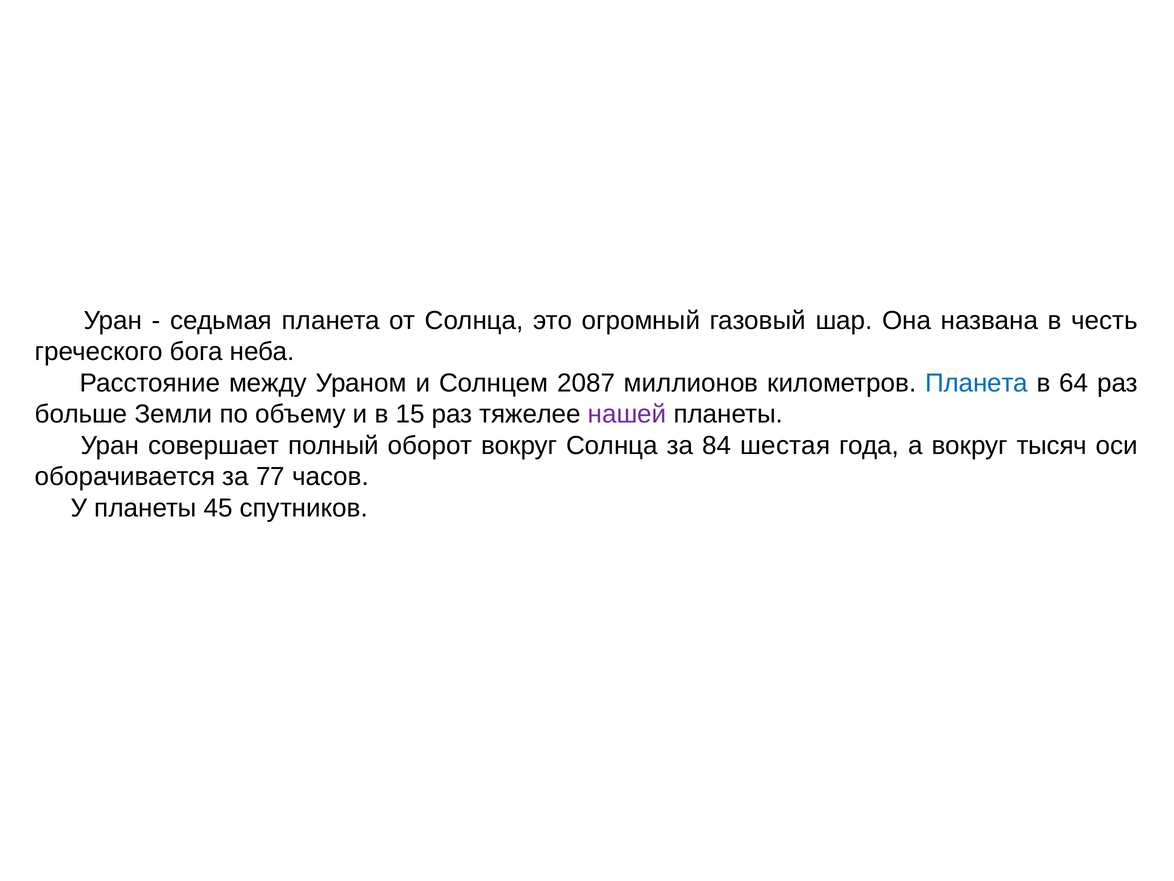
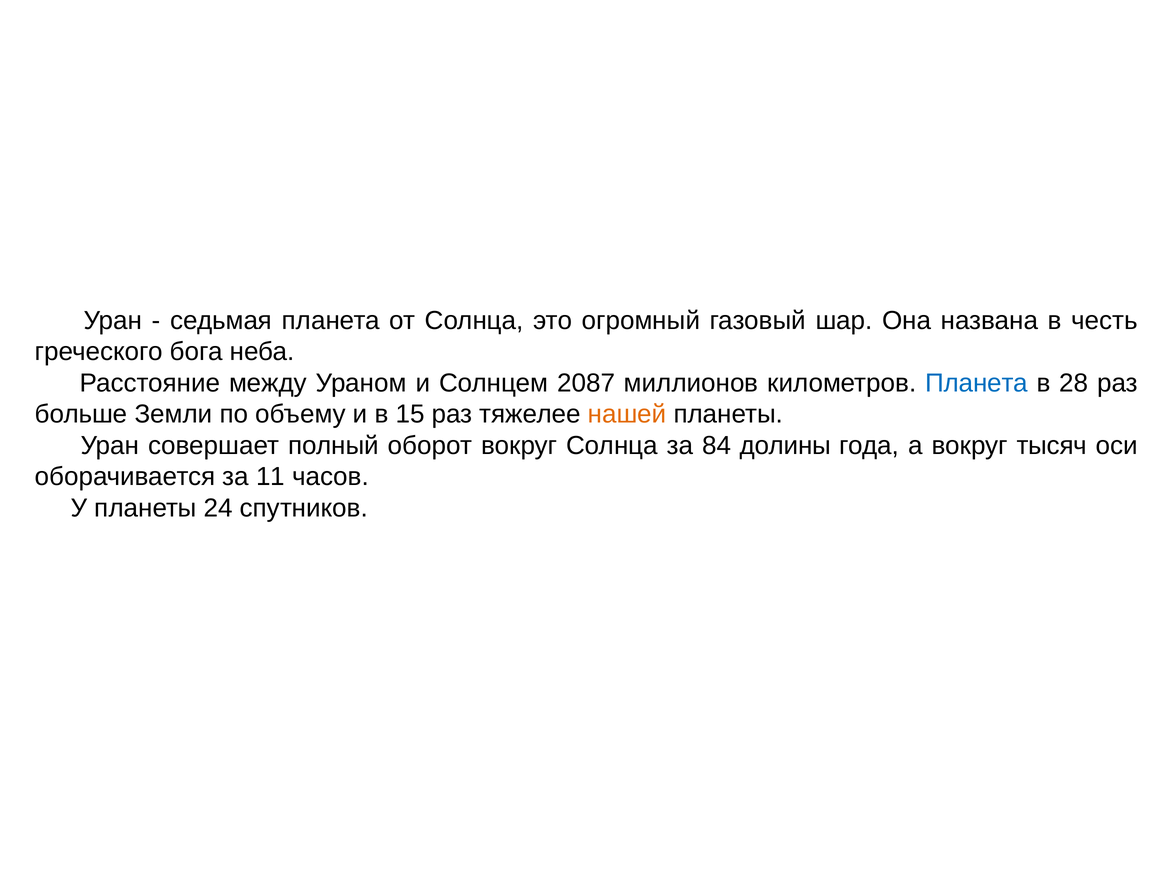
64: 64 -> 28 (1074, 383)
нашей colour: purple -> orange (627, 414)
шестая: шестая -> долины (785, 445)
77: 77 -> 11 (271, 477)
45: 45 -> 24 (218, 508)
